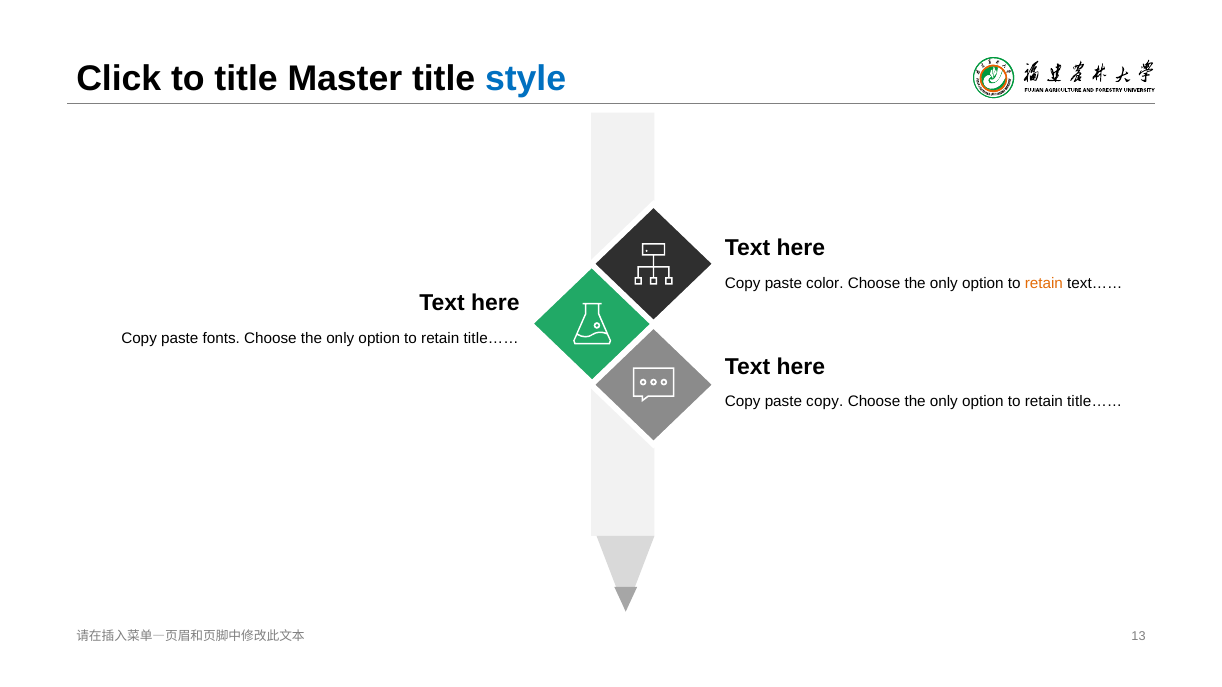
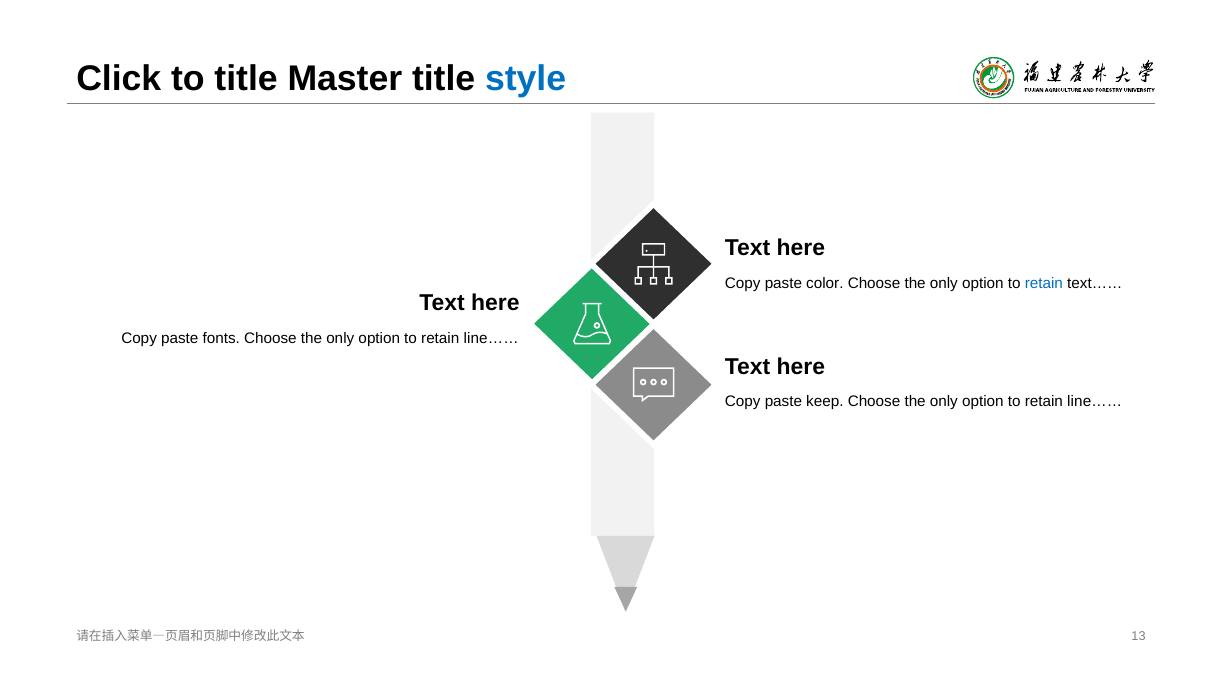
retain colour: orange -> blue (1044, 283)
title……: title…… -> line…… (491, 339)
paste copy: copy -> keep (825, 402)
title……: title…… -> line…… (1095, 402)
